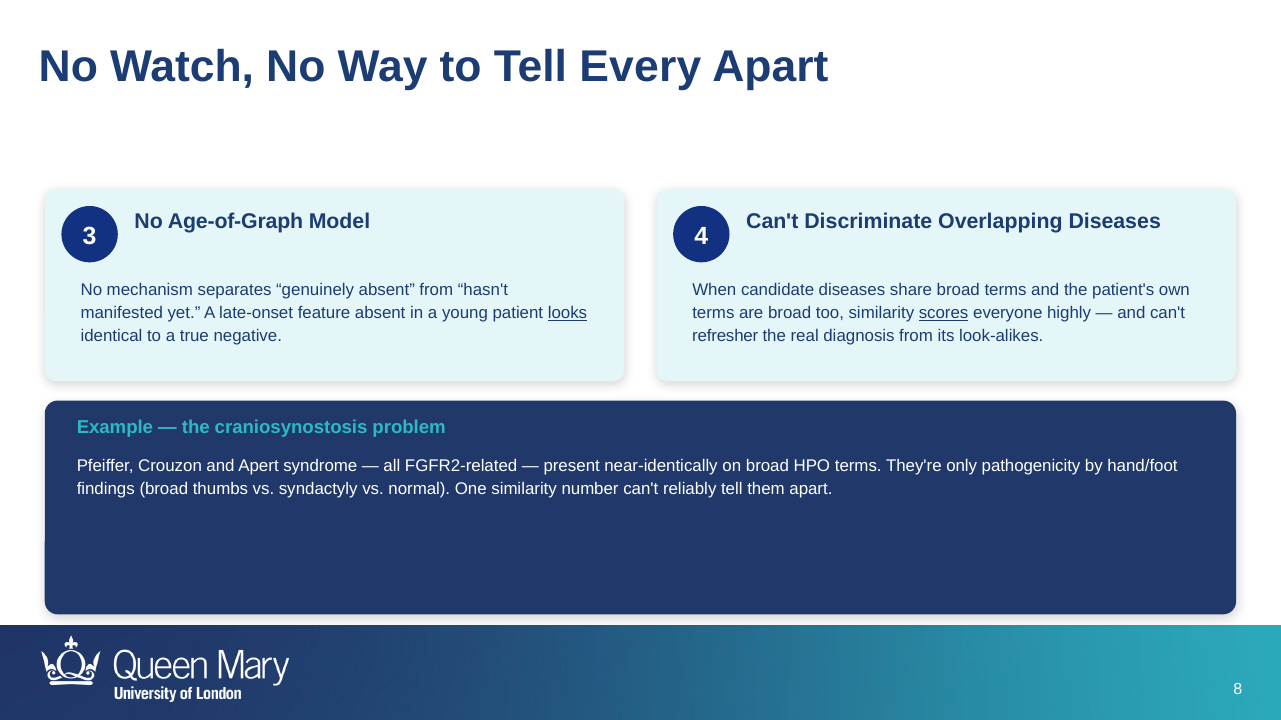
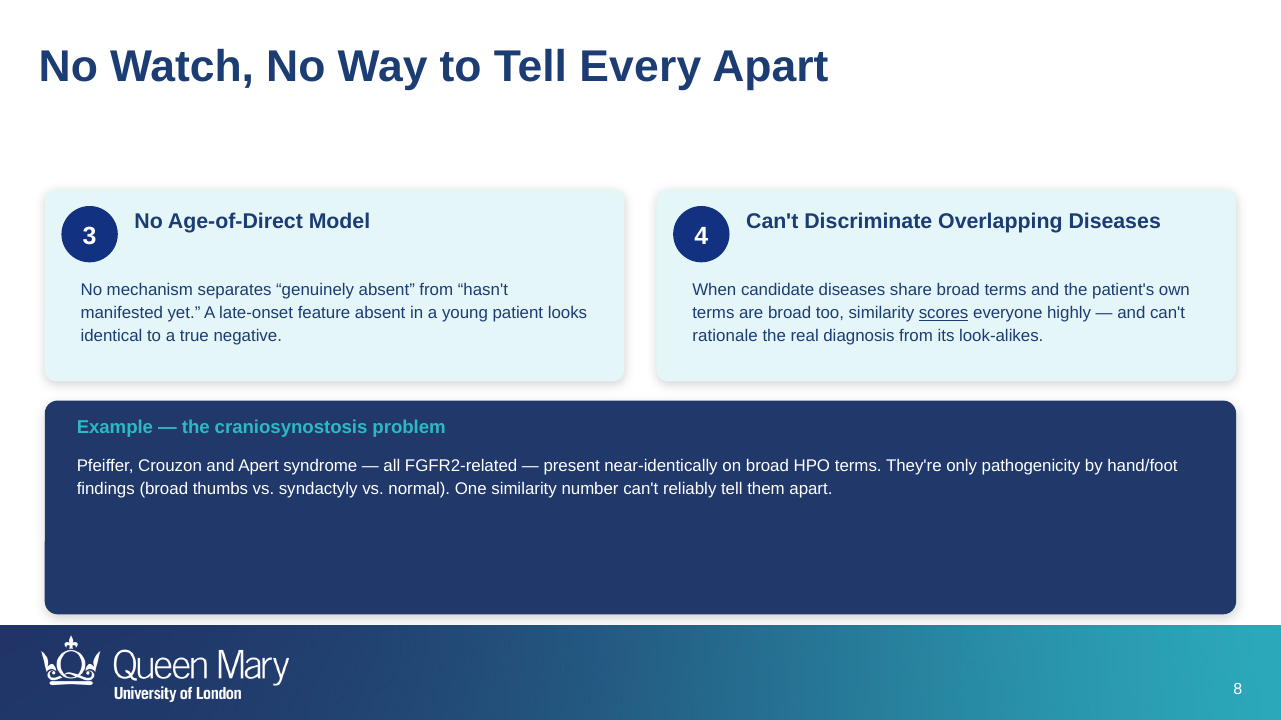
Age-of-Graph: Age-of-Graph -> Age-of-Direct (235, 222)
looks underline: present -> none (568, 313)
refresher: refresher -> rationale (725, 336)
